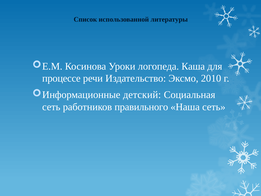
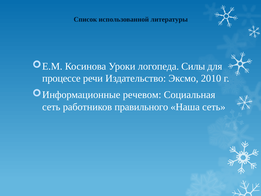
Каша: Каша -> Силы (193, 66)
детский: детский -> речевом (142, 95)
